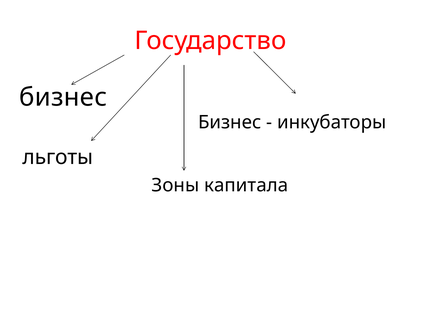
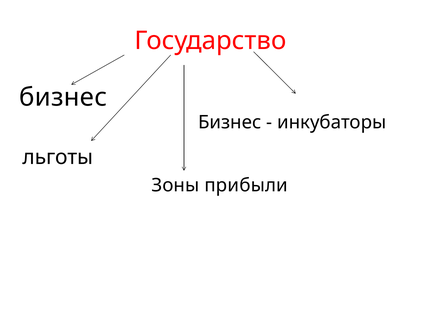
капитала: капитала -> прибыли (246, 186)
